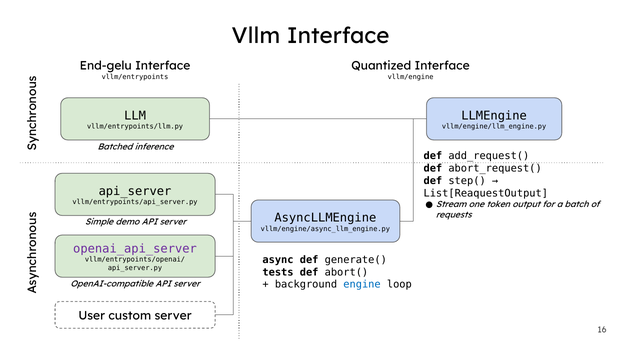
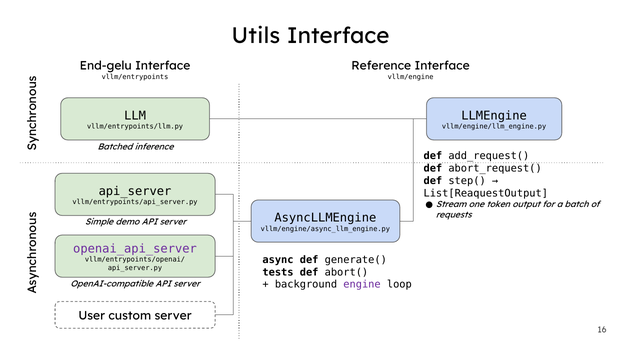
Vllm: Vllm -> Utils (256, 36)
Quantized: Quantized -> Reference (381, 66)
engine colour: blue -> purple (362, 285)
